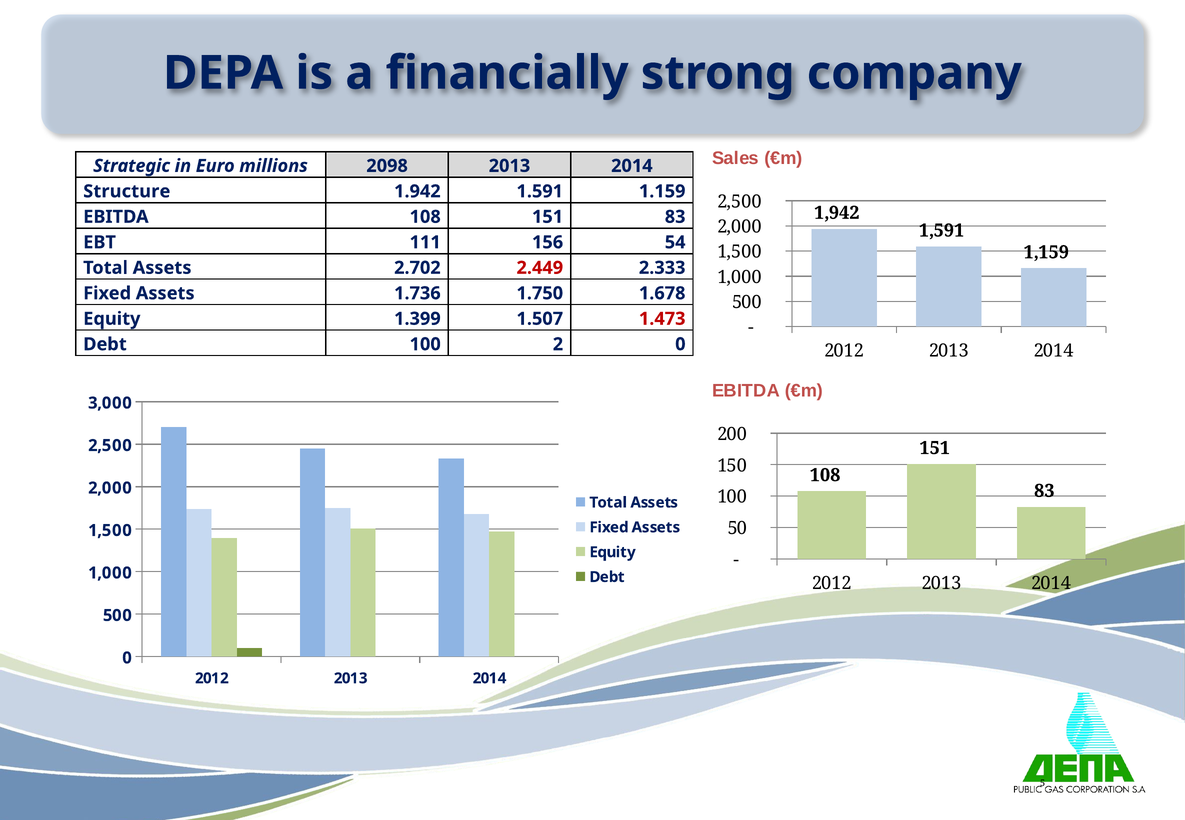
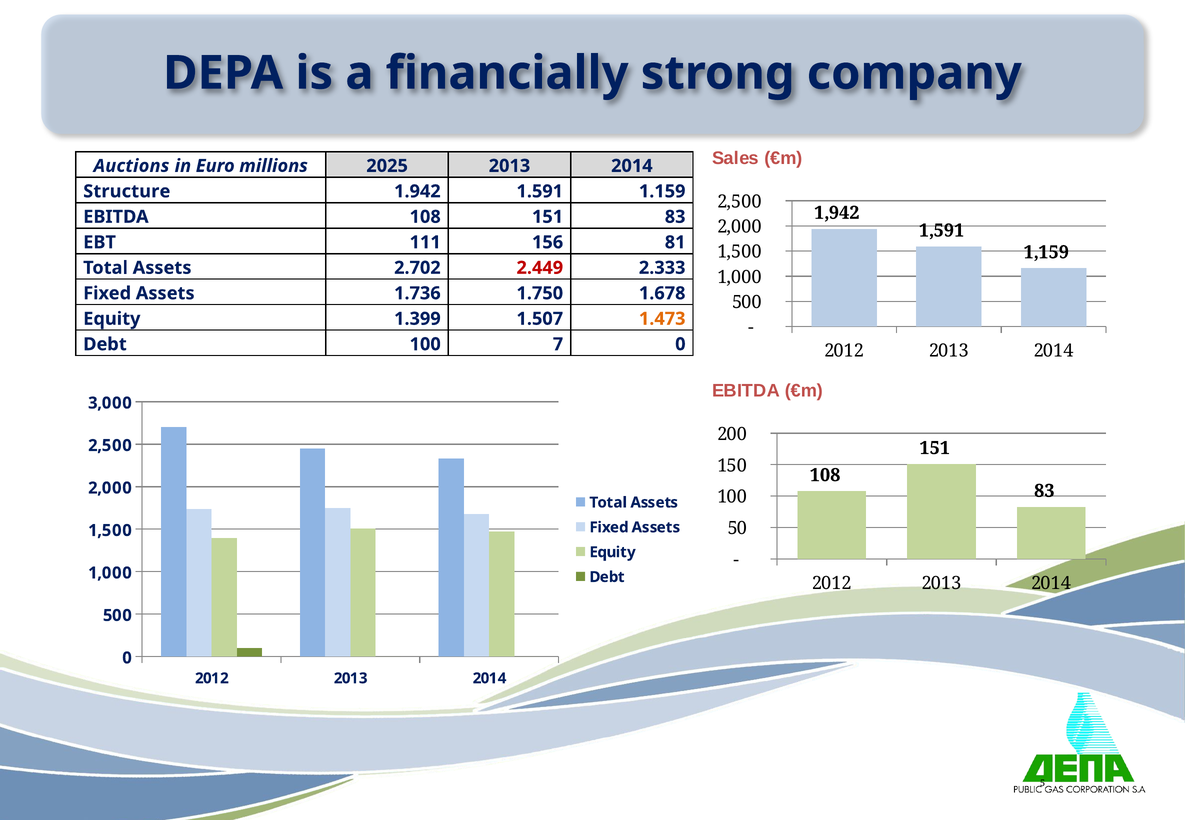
Strategic: Strategic -> Auctions (132, 166)
2098: 2098 -> 2025 (387, 166)
54: 54 -> 81 (675, 242)
1.473 colour: red -> orange (662, 319)
2: 2 -> 7 (558, 344)
